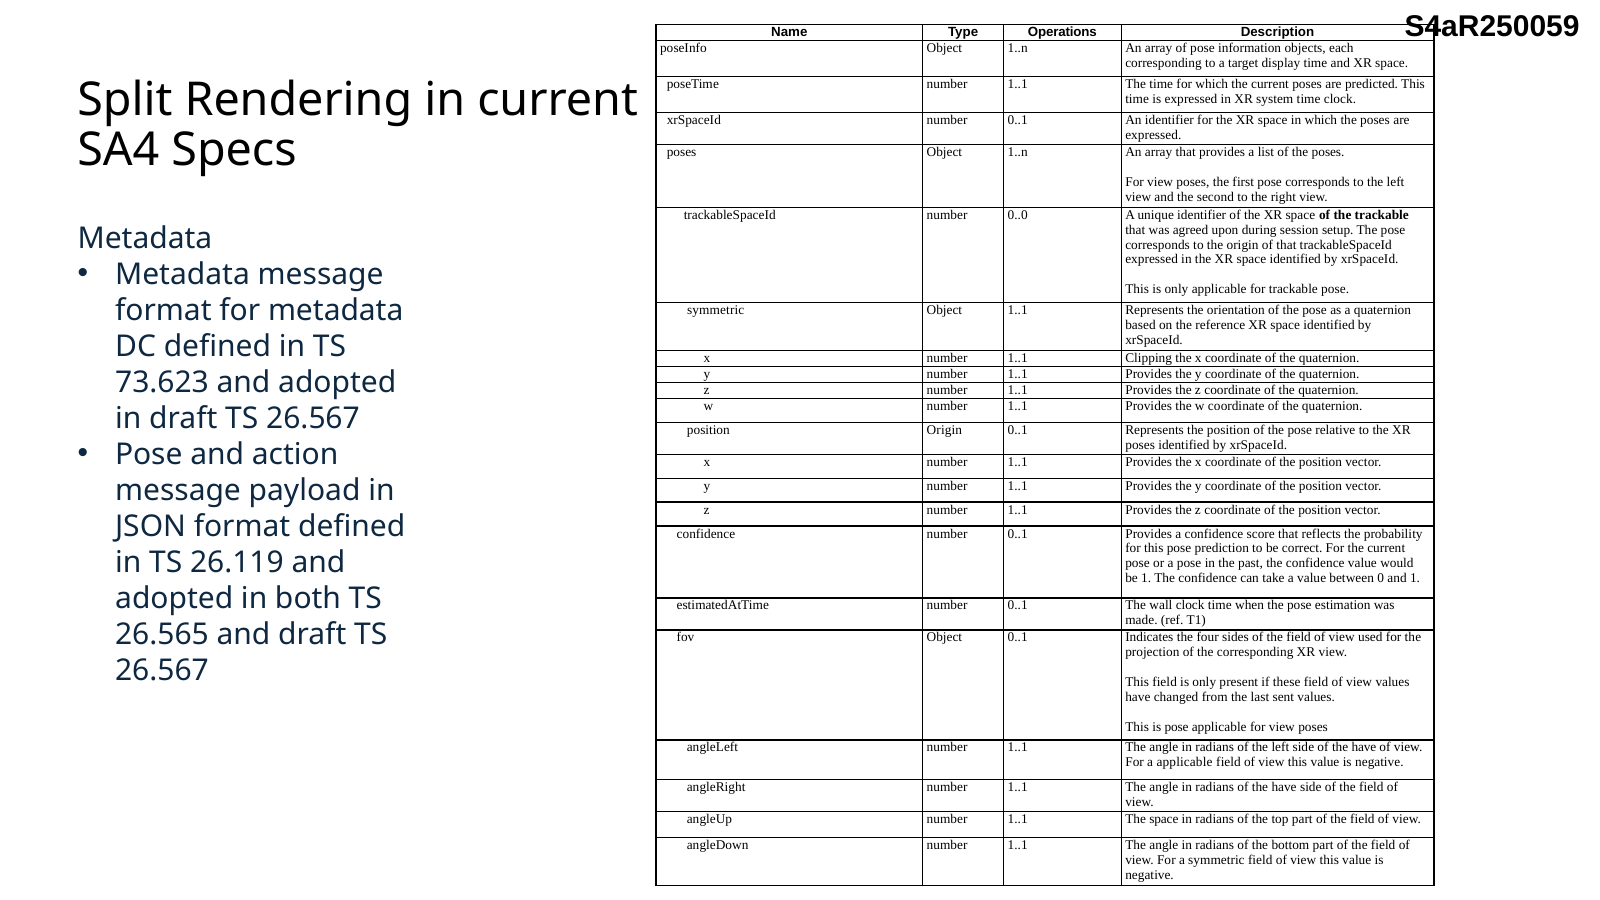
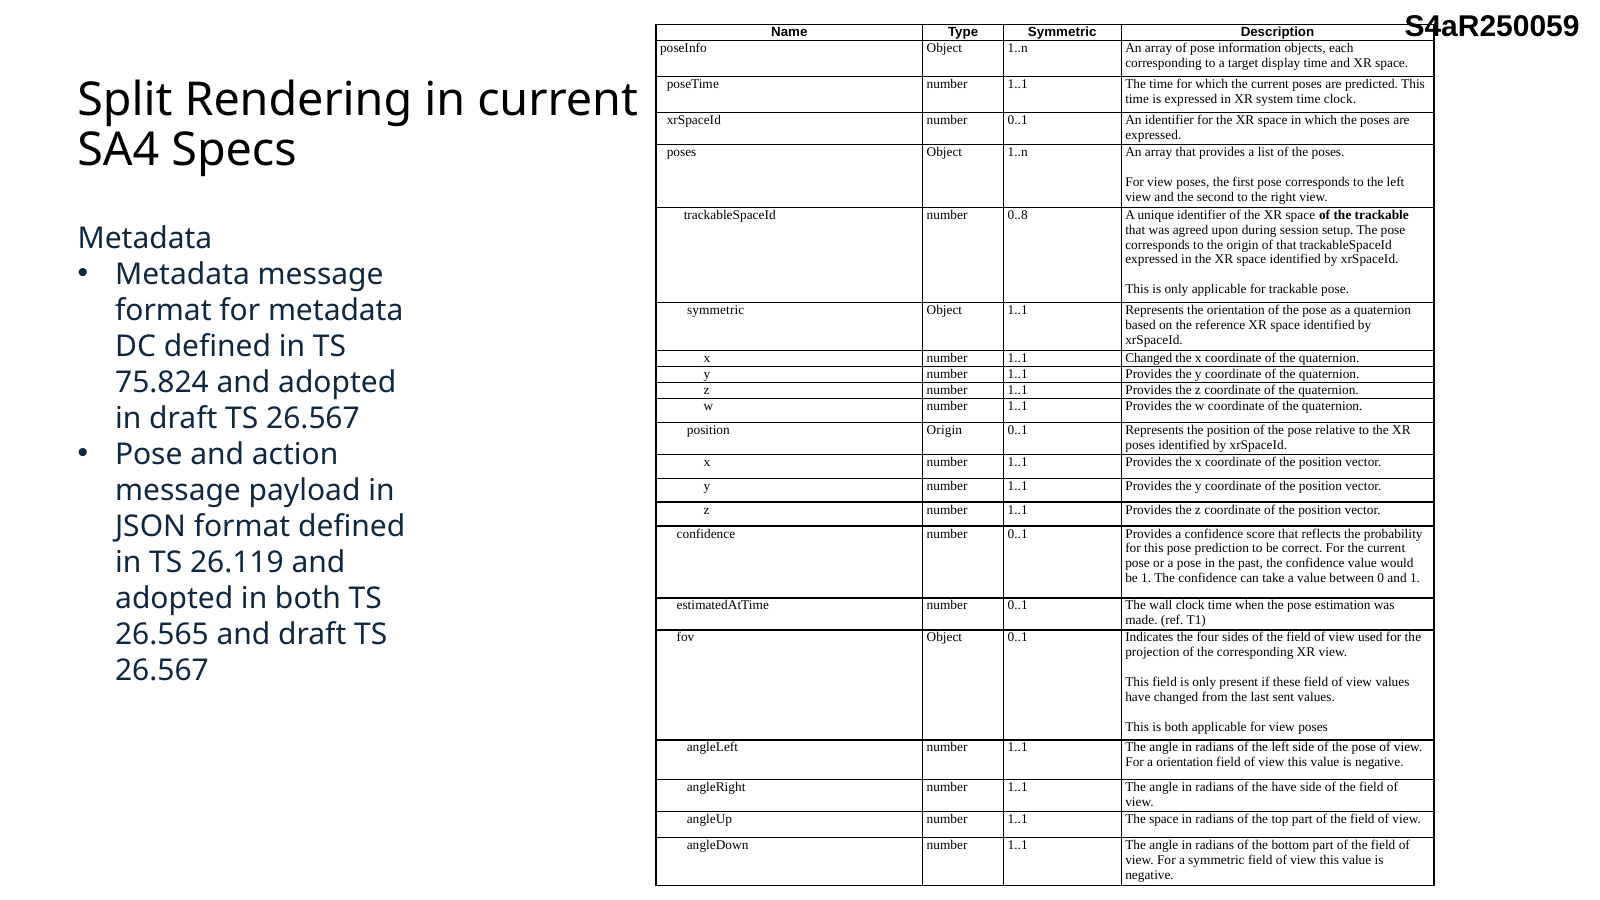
Type Operations: Operations -> Symmetric (1062, 33)
0..0: 0..0 -> 0..8 (1018, 215)
1..1 Clipping: Clipping -> Changed (1149, 358)
73.623: 73.623 -> 75.824 (162, 382)
is pose: pose -> both (1176, 727)
side of the have: have -> pose (1364, 747)
a applicable: applicable -> orientation (1185, 762)
